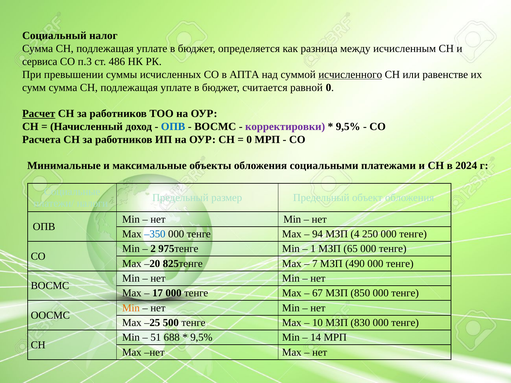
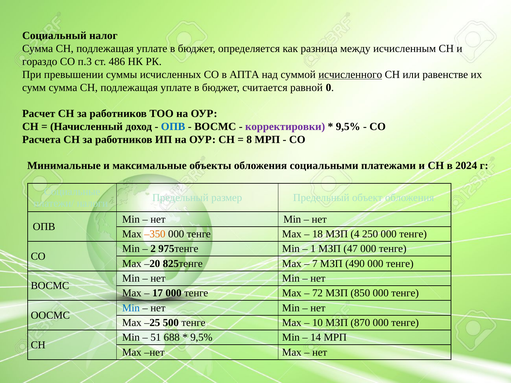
сервиса: сервиса -> гораздо (40, 62)
Расчет underline: present -> none (39, 114)
0: 0 -> 8 (249, 140)
–350 colour: blue -> orange (155, 234)
94: 94 -> 18 (317, 234)
65: 65 -> 47 (351, 249)
67: 67 -> 72 (317, 293)
Min colour: orange -> blue (131, 308)
830: 830 -> 870 (360, 323)
